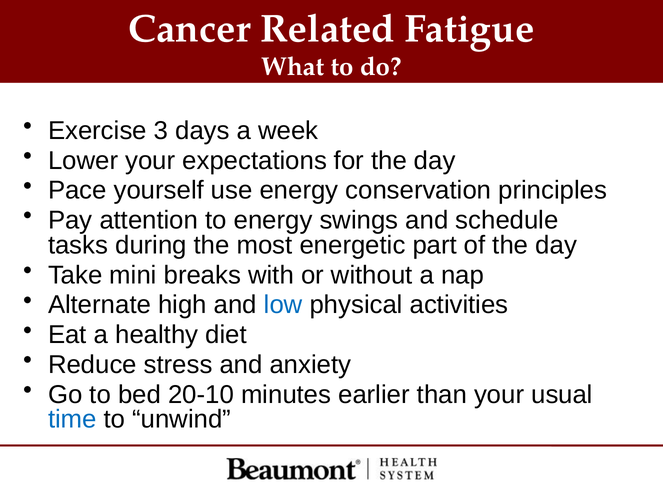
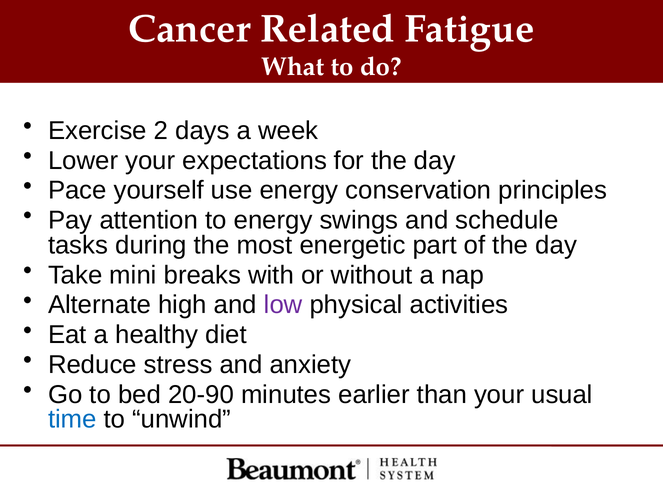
3: 3 -> 2 (161, 131)
low colour: blue -> purple (283, 305)
20-10: 20-10 -> 20-90 (201, 395)
